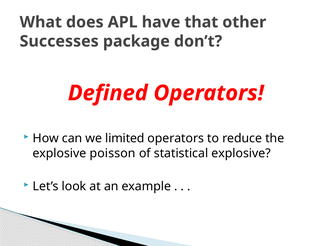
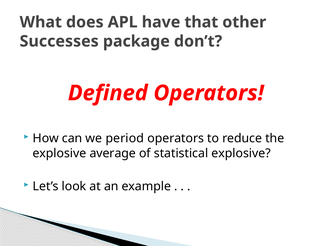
limited: limited -> period (125, 138)
poisson: poisson -> average (113, 153)
